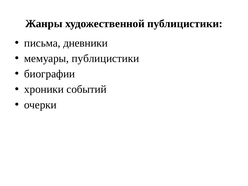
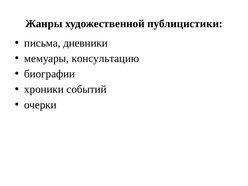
мемуары публицистики: публицистики -> консультацию (105, 58)
